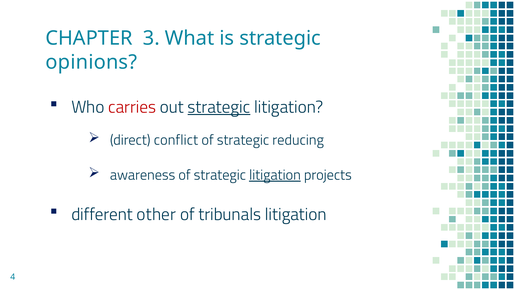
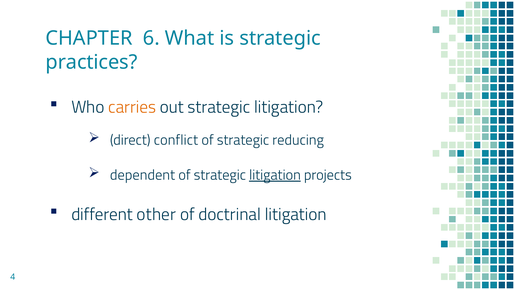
3: 3 -> 6 (151, 38)
opinions: opinions -> practices (92, 62)
carries colour: red -> orange (132, 107)
strategic underline: present -> none (219, 107)
awareness: awareness -> dependent (143, 175)
tribunals: tribunals -> doctrinal (230, 214)
